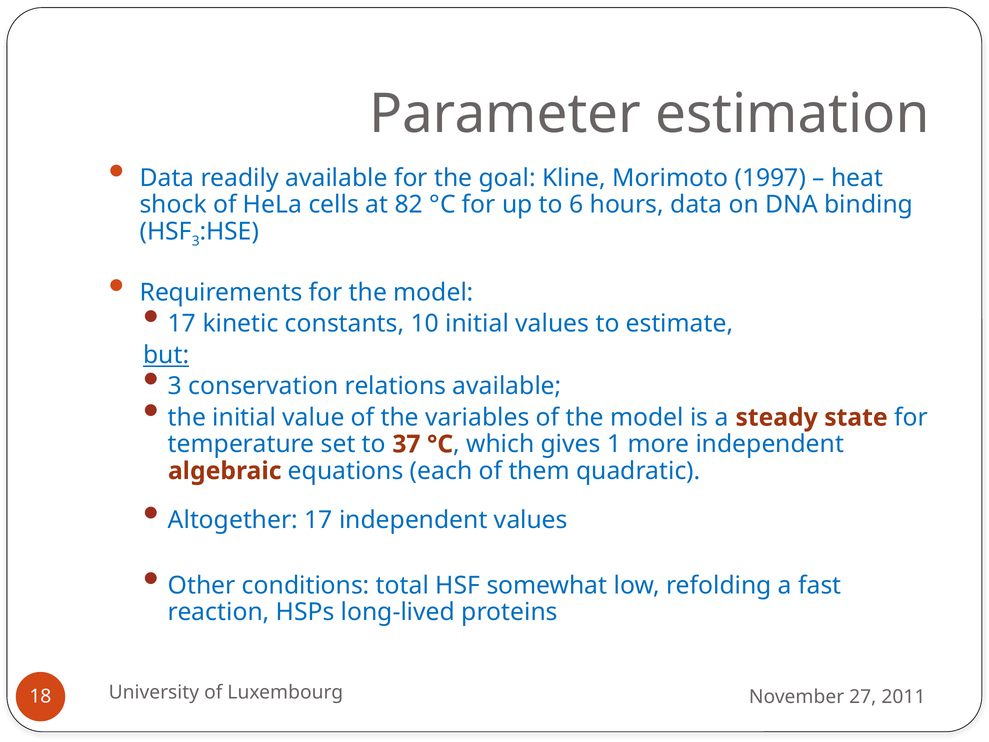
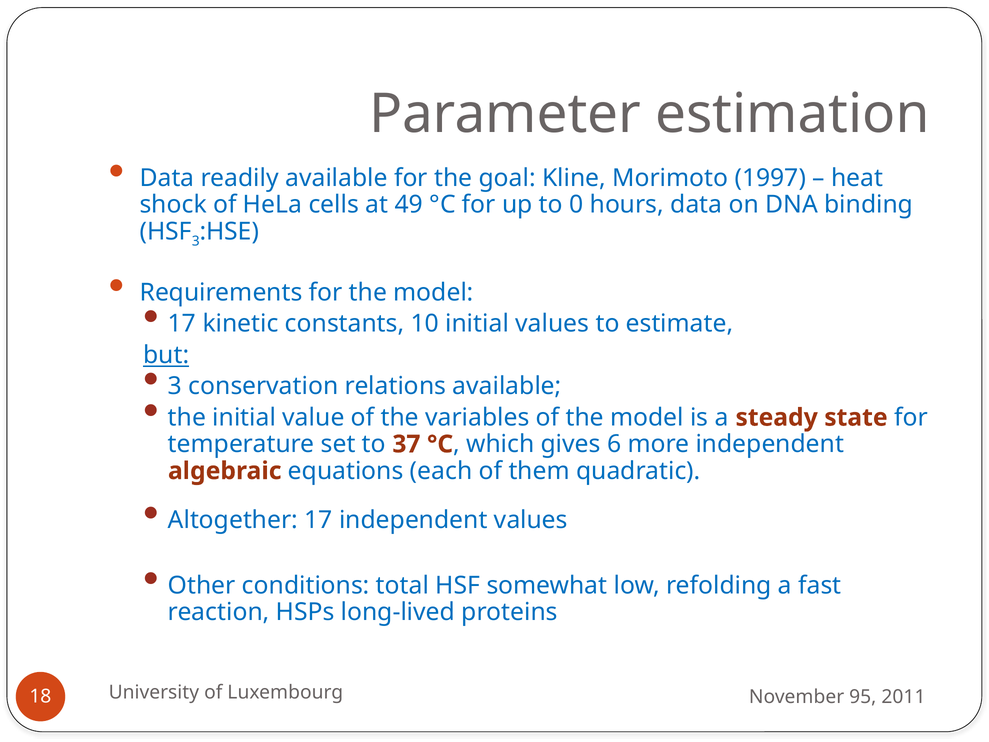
82: 82 -> 49 (409, 205)
6: 6 -> 0 (576, 205)
1: 1 -> 6 (614, 444)
27: 27 -> 95 (863, 697)
